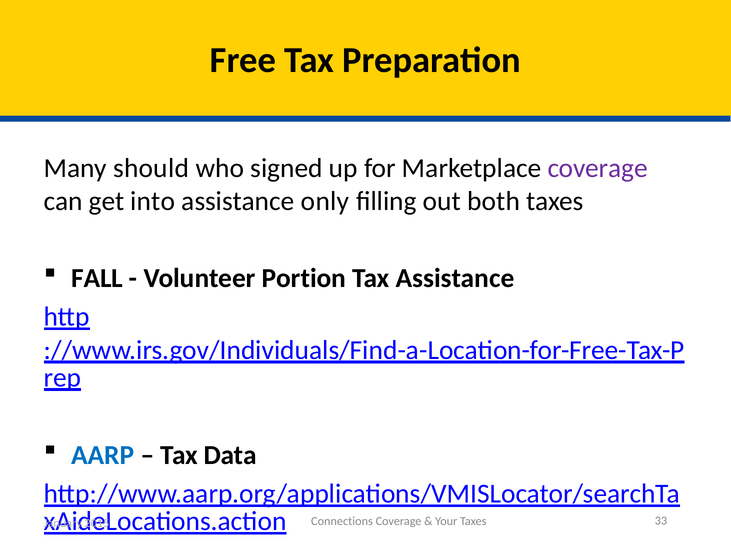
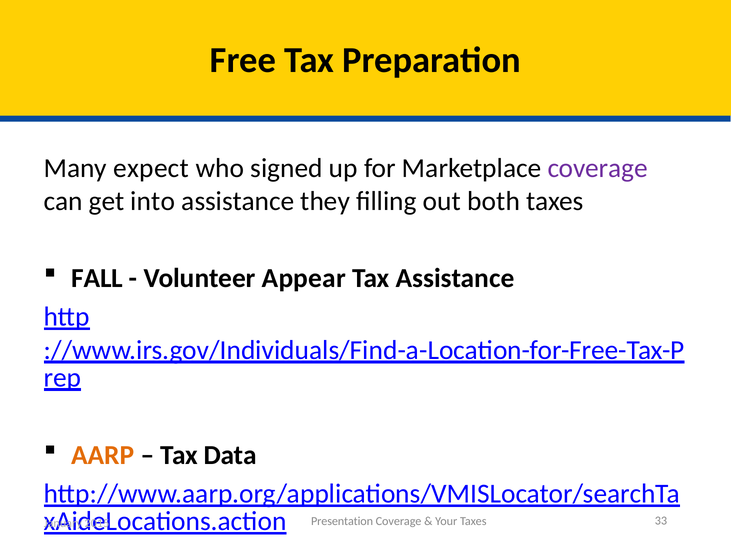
should: should -> expect (151, 168)
only: only -> they (325, 201)
Portion: Portion -> Appear (304, 278)
AARP colour: blue -> orange (103, 456)
Connections: Connections -> Presentation (342, 521)
